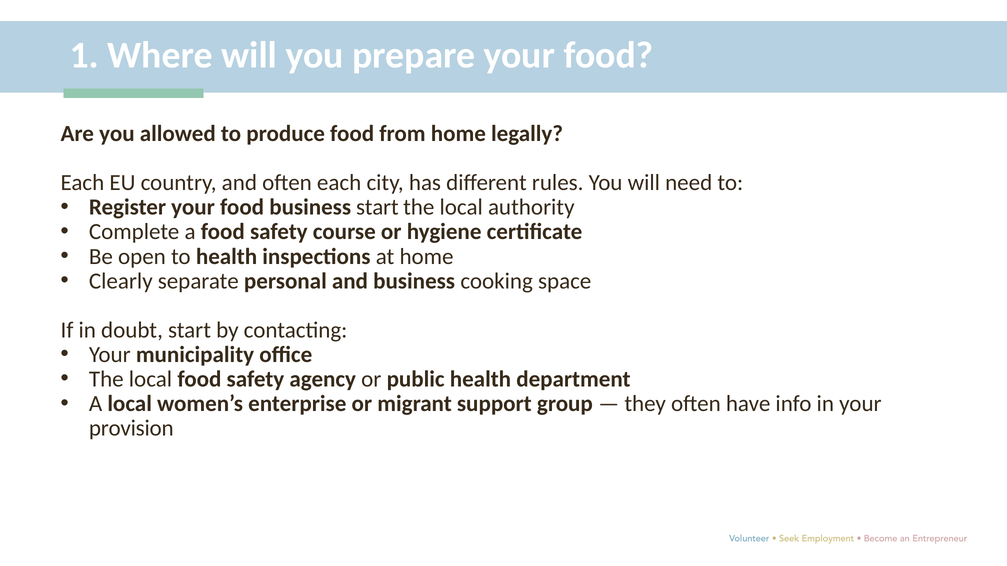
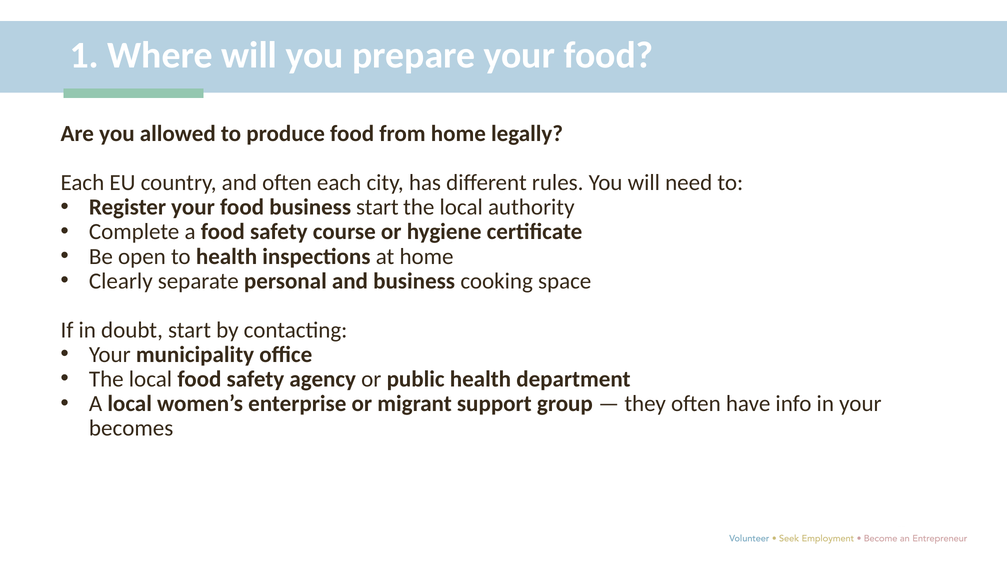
provision: provision -> becomes (131, 429)
